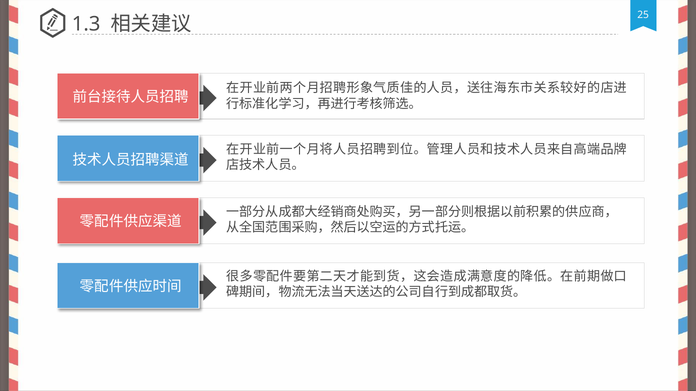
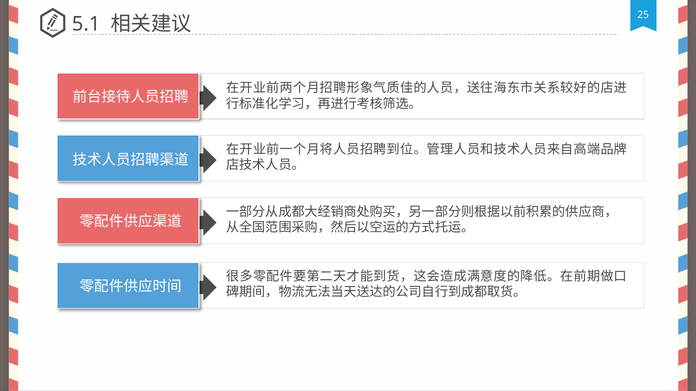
1.3: 1.3 -> 5.1 (86, 24)
